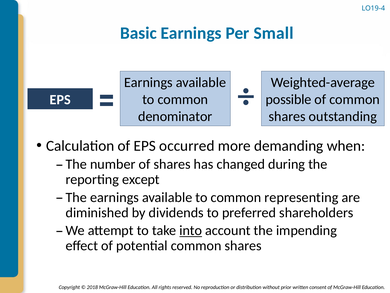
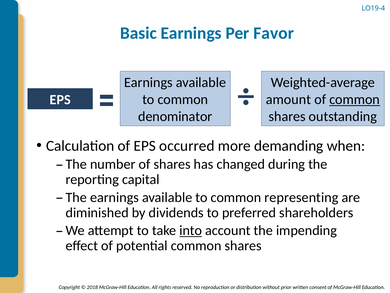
Small: Small -> Favor (274, 33)
possible: possible -> amount (288, 99)
common underline: none -> present (355, 99)
except: except -> capital (141, 179)
